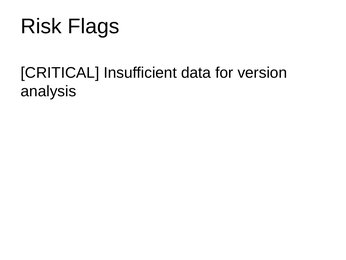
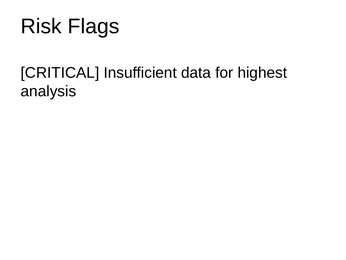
version: version -> highest (262, 73)
